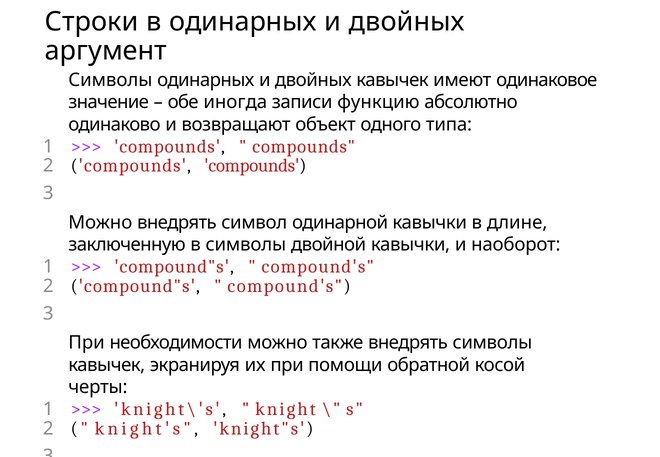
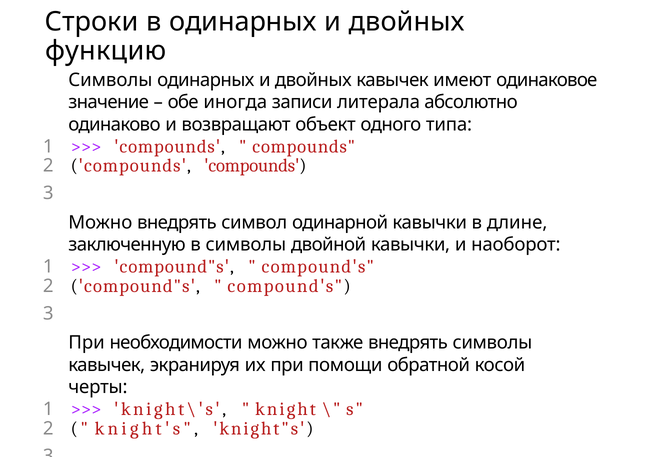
аргумент: аргумент -> функцию (106, 51)
функцию: функцию -> литерала (379, 102)
